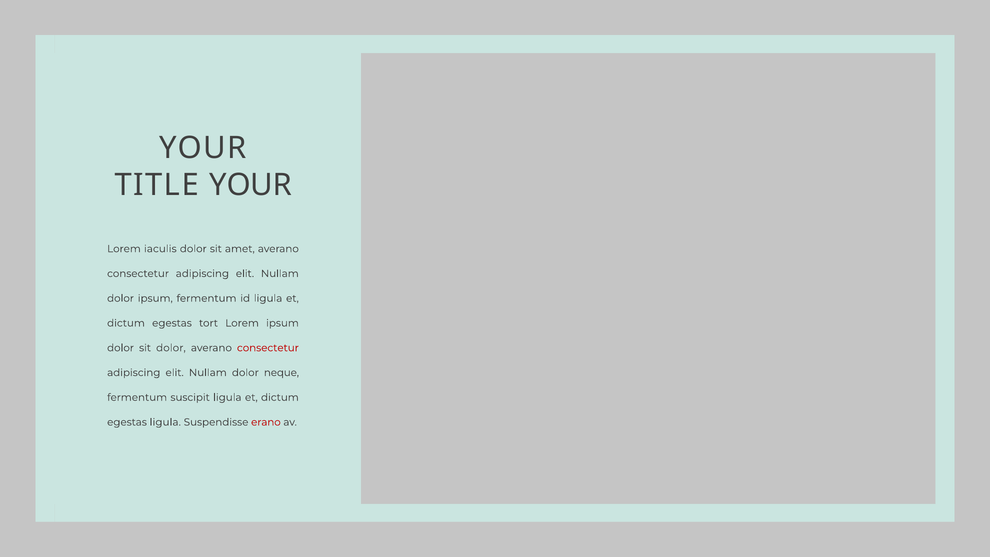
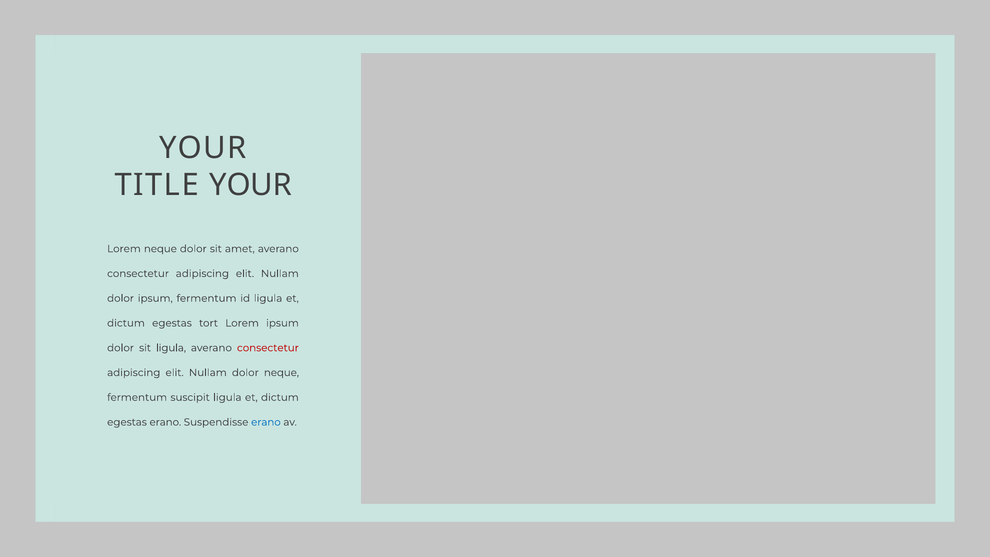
Lorem iaculis: iaculis -> neque (160, 249)
sit dolor: dolor -> ligula (171, 348)
egestas ligula: ligula -> erano (165, 422)
erano colour: red -> blue (266, 422)
